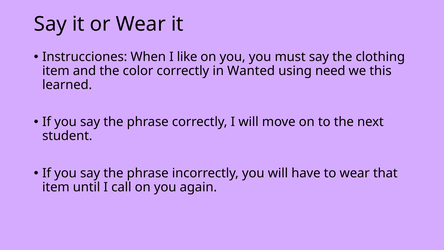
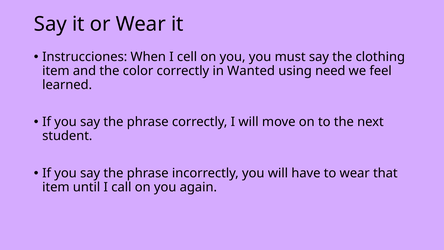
like: like -> cell (187, 57)
this: this -> feel (381, 71)
